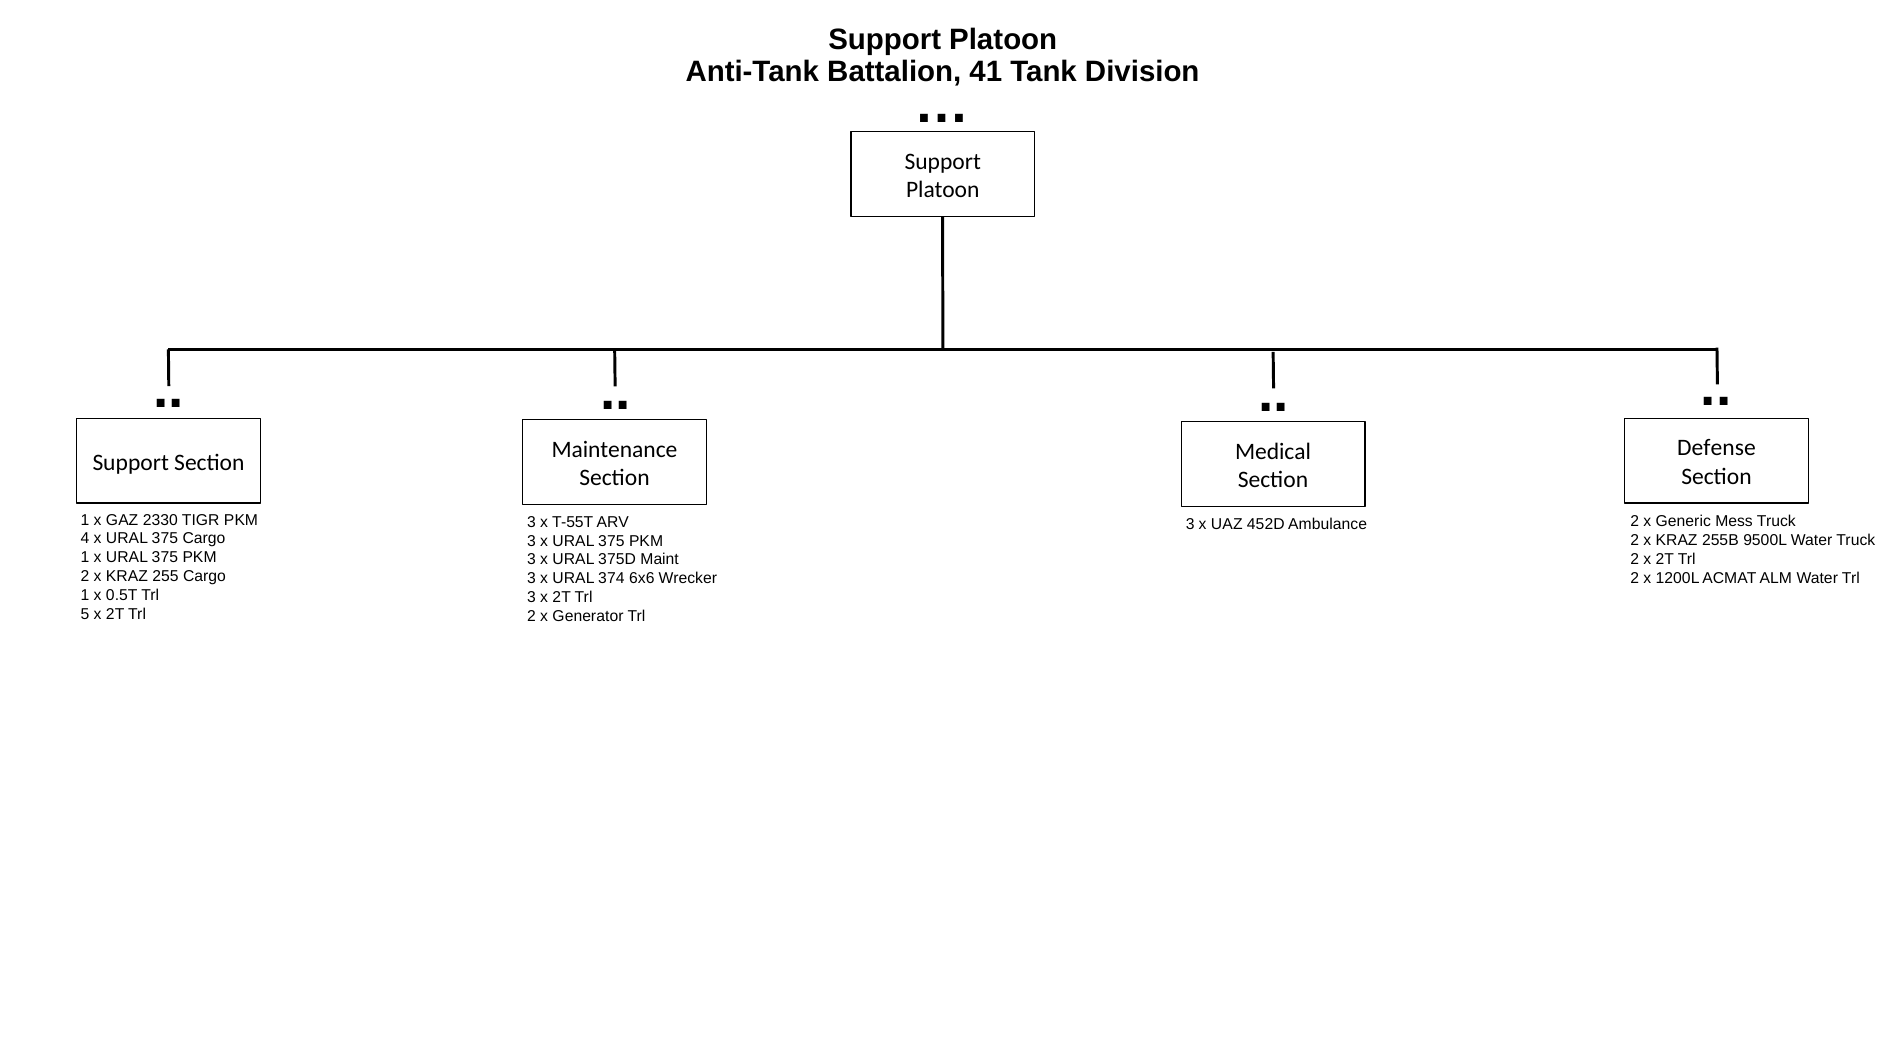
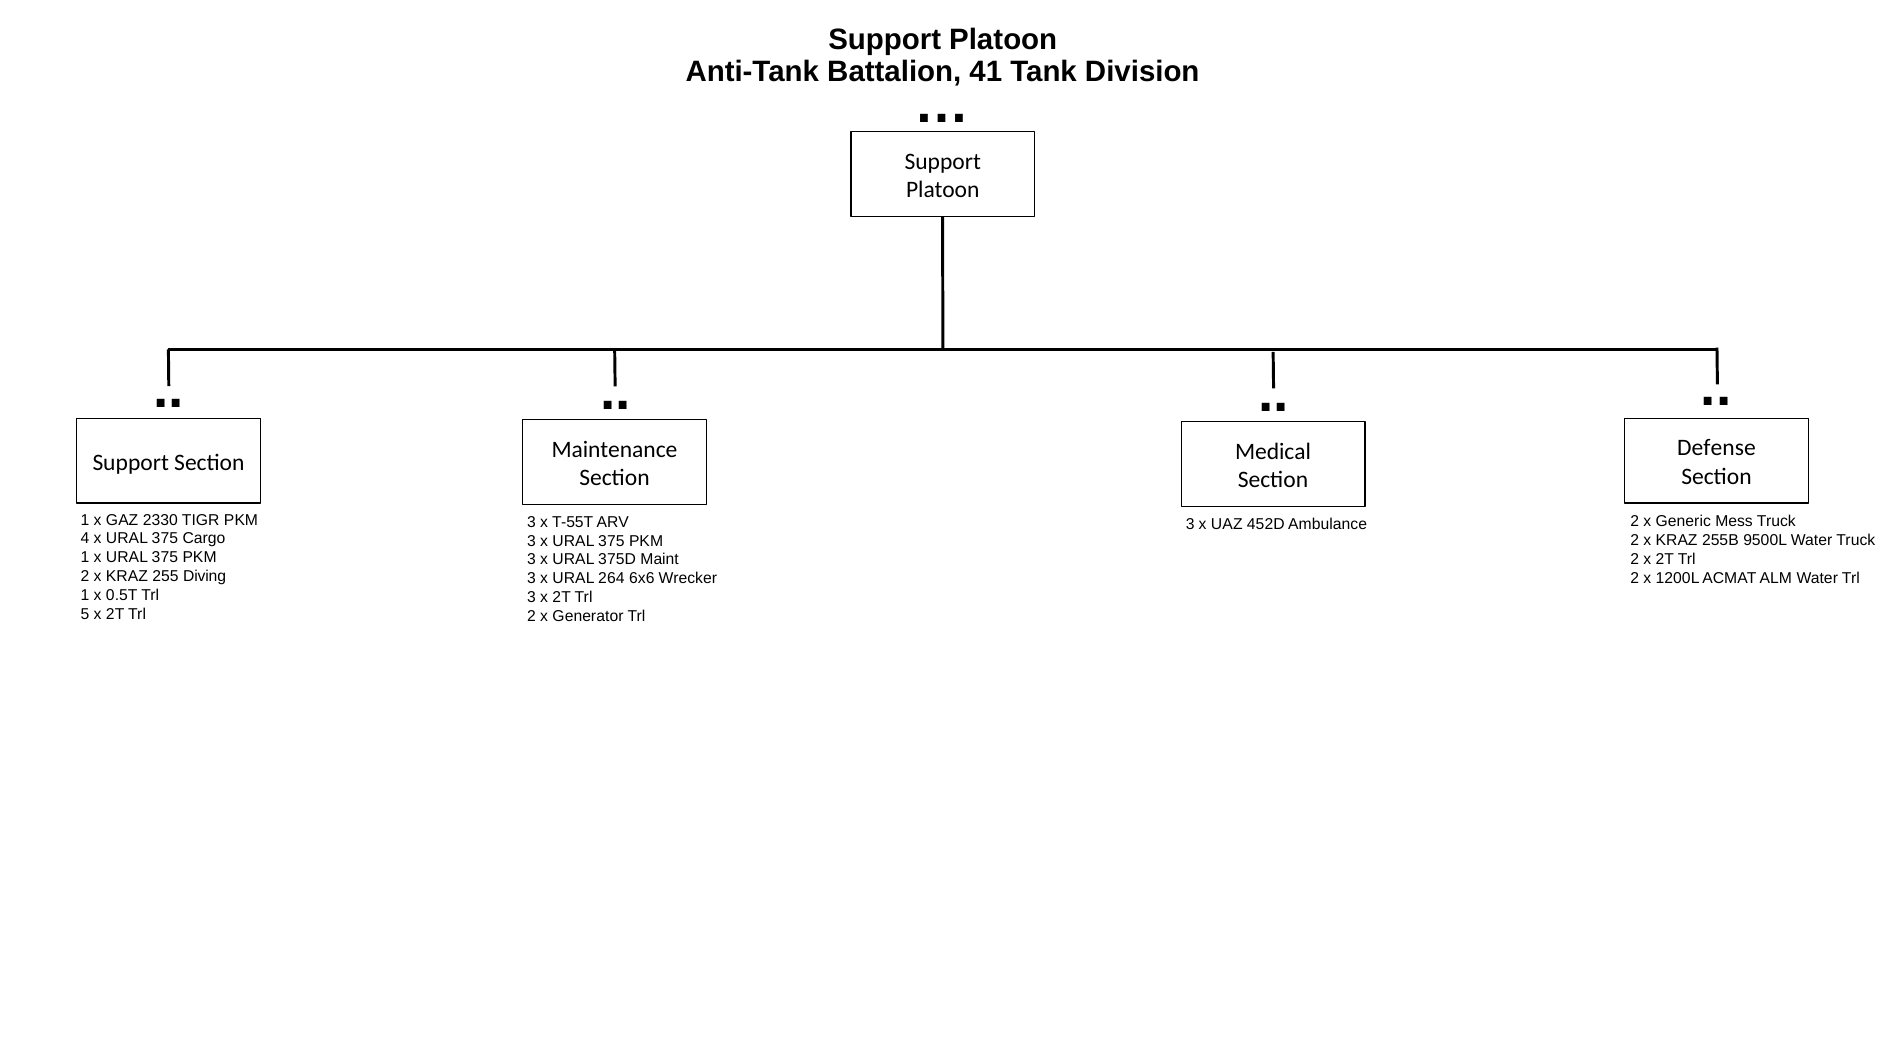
255 Cargo: Cargo -> Diving (205, 576)
374: 374 -> 264 (611, 579)
